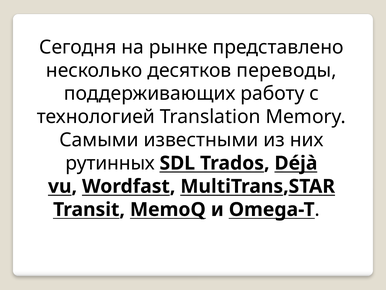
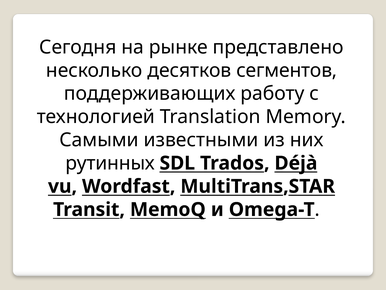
переводы: переводы -> сегментов (287, 70)
